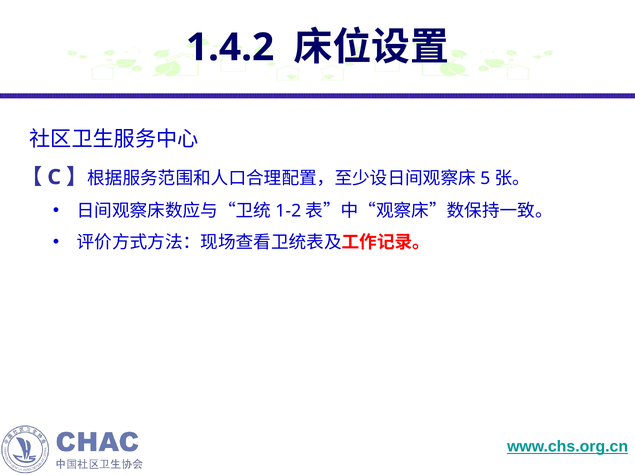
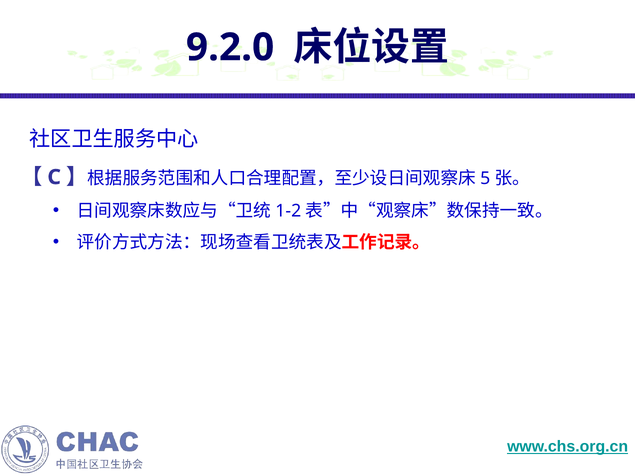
1.4.2: 1.4.2 -> 9.2.0 (230, 47)
